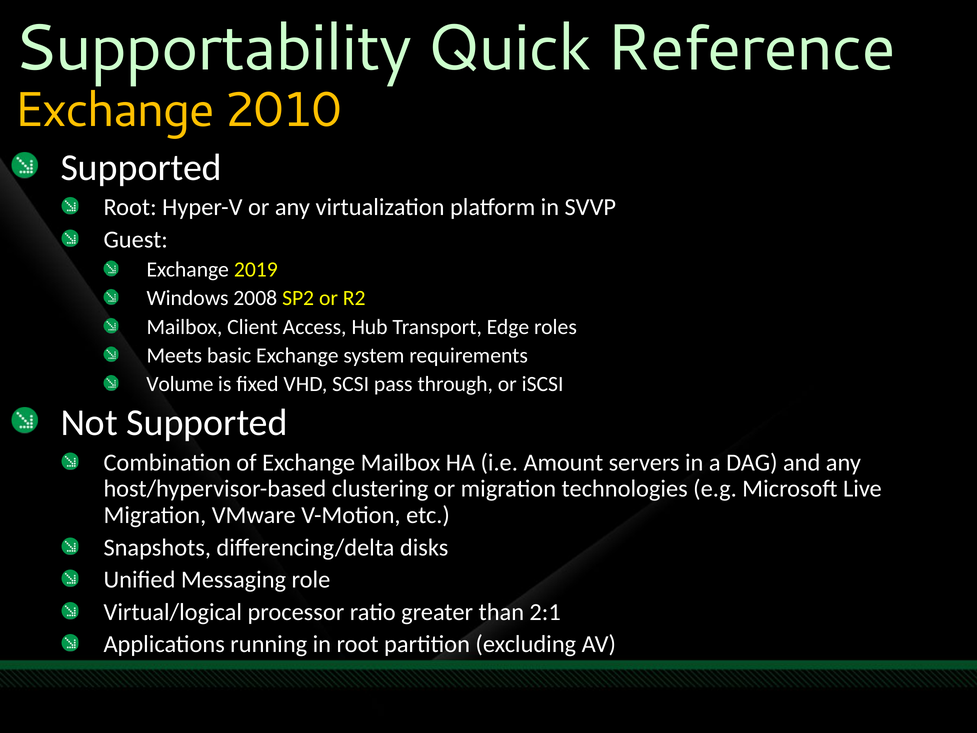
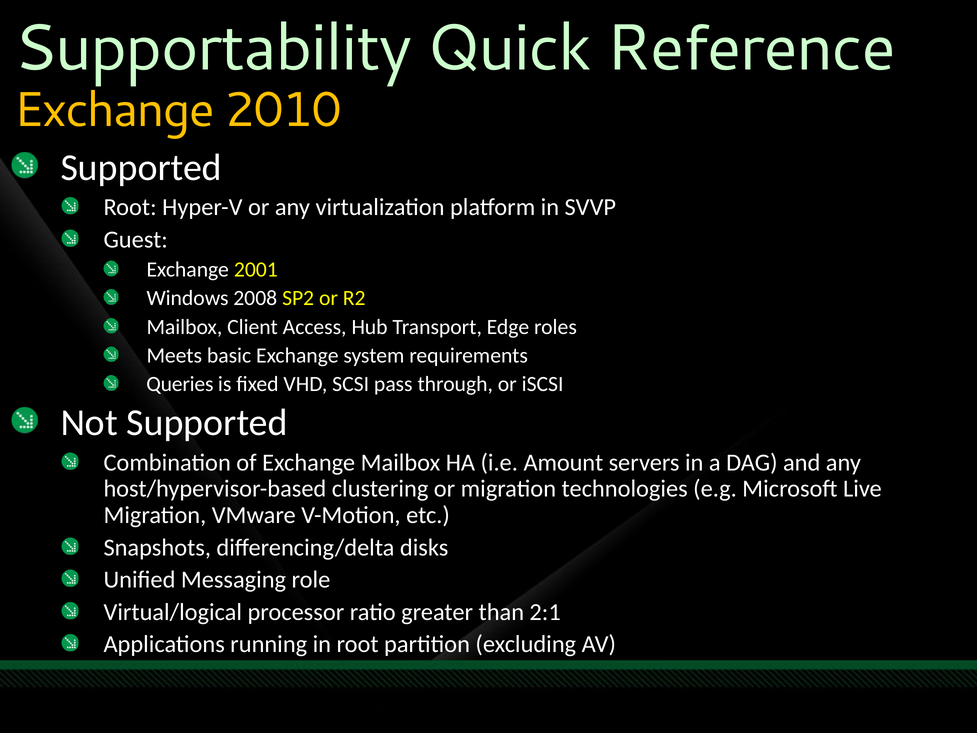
2019: 2019 -> 2001 (256, 270)
Volume: Volume -> Queries (180, 384)
